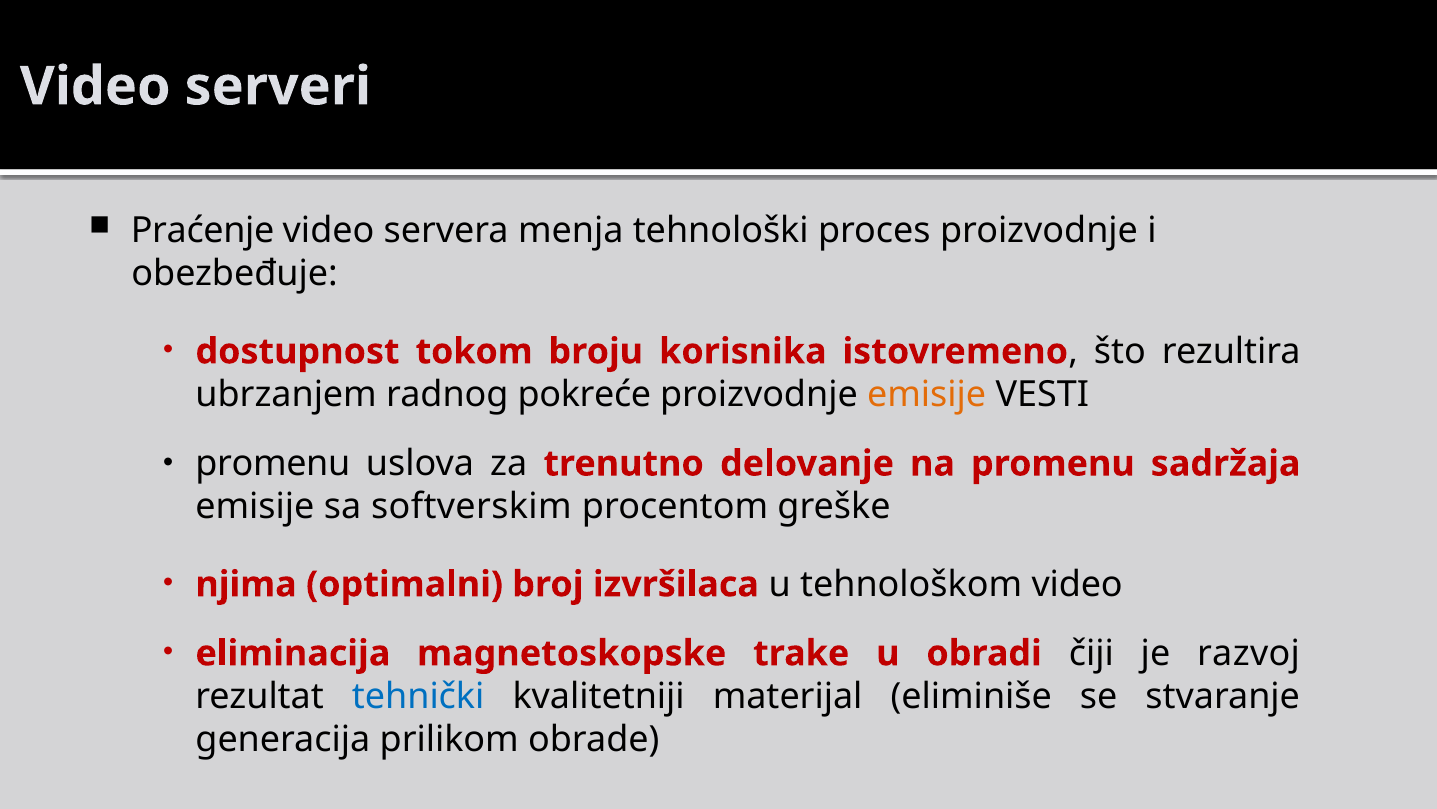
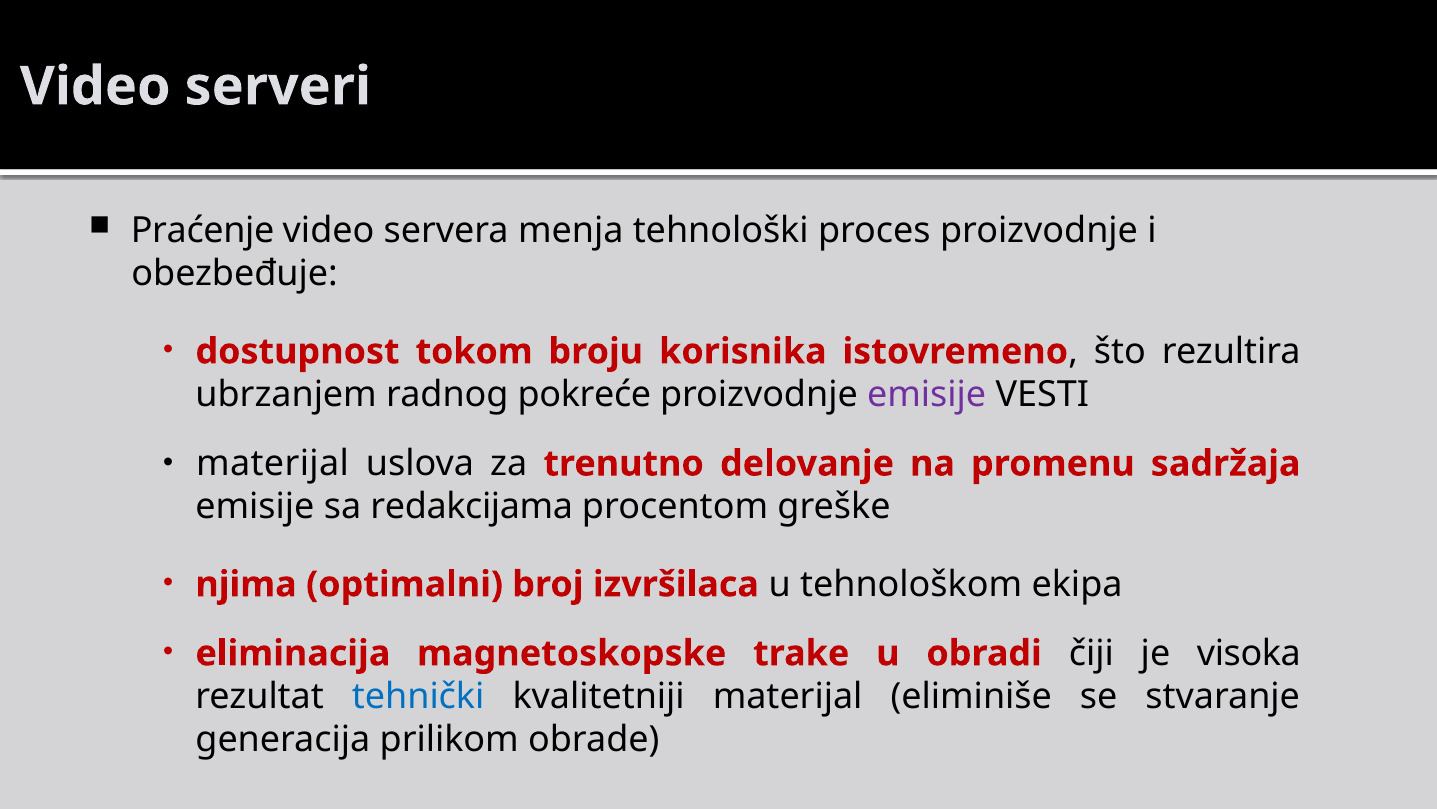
emisije colour: orange -> purple (927, 394)
promenu: promenu -> materijal (272, 463)
softverskim: softverskim -> redakcijama (472, 506)
tehnološkom video: video -> ekipa (1077, 584)
razvoj: razvoj -> visoka (1249, 653)
